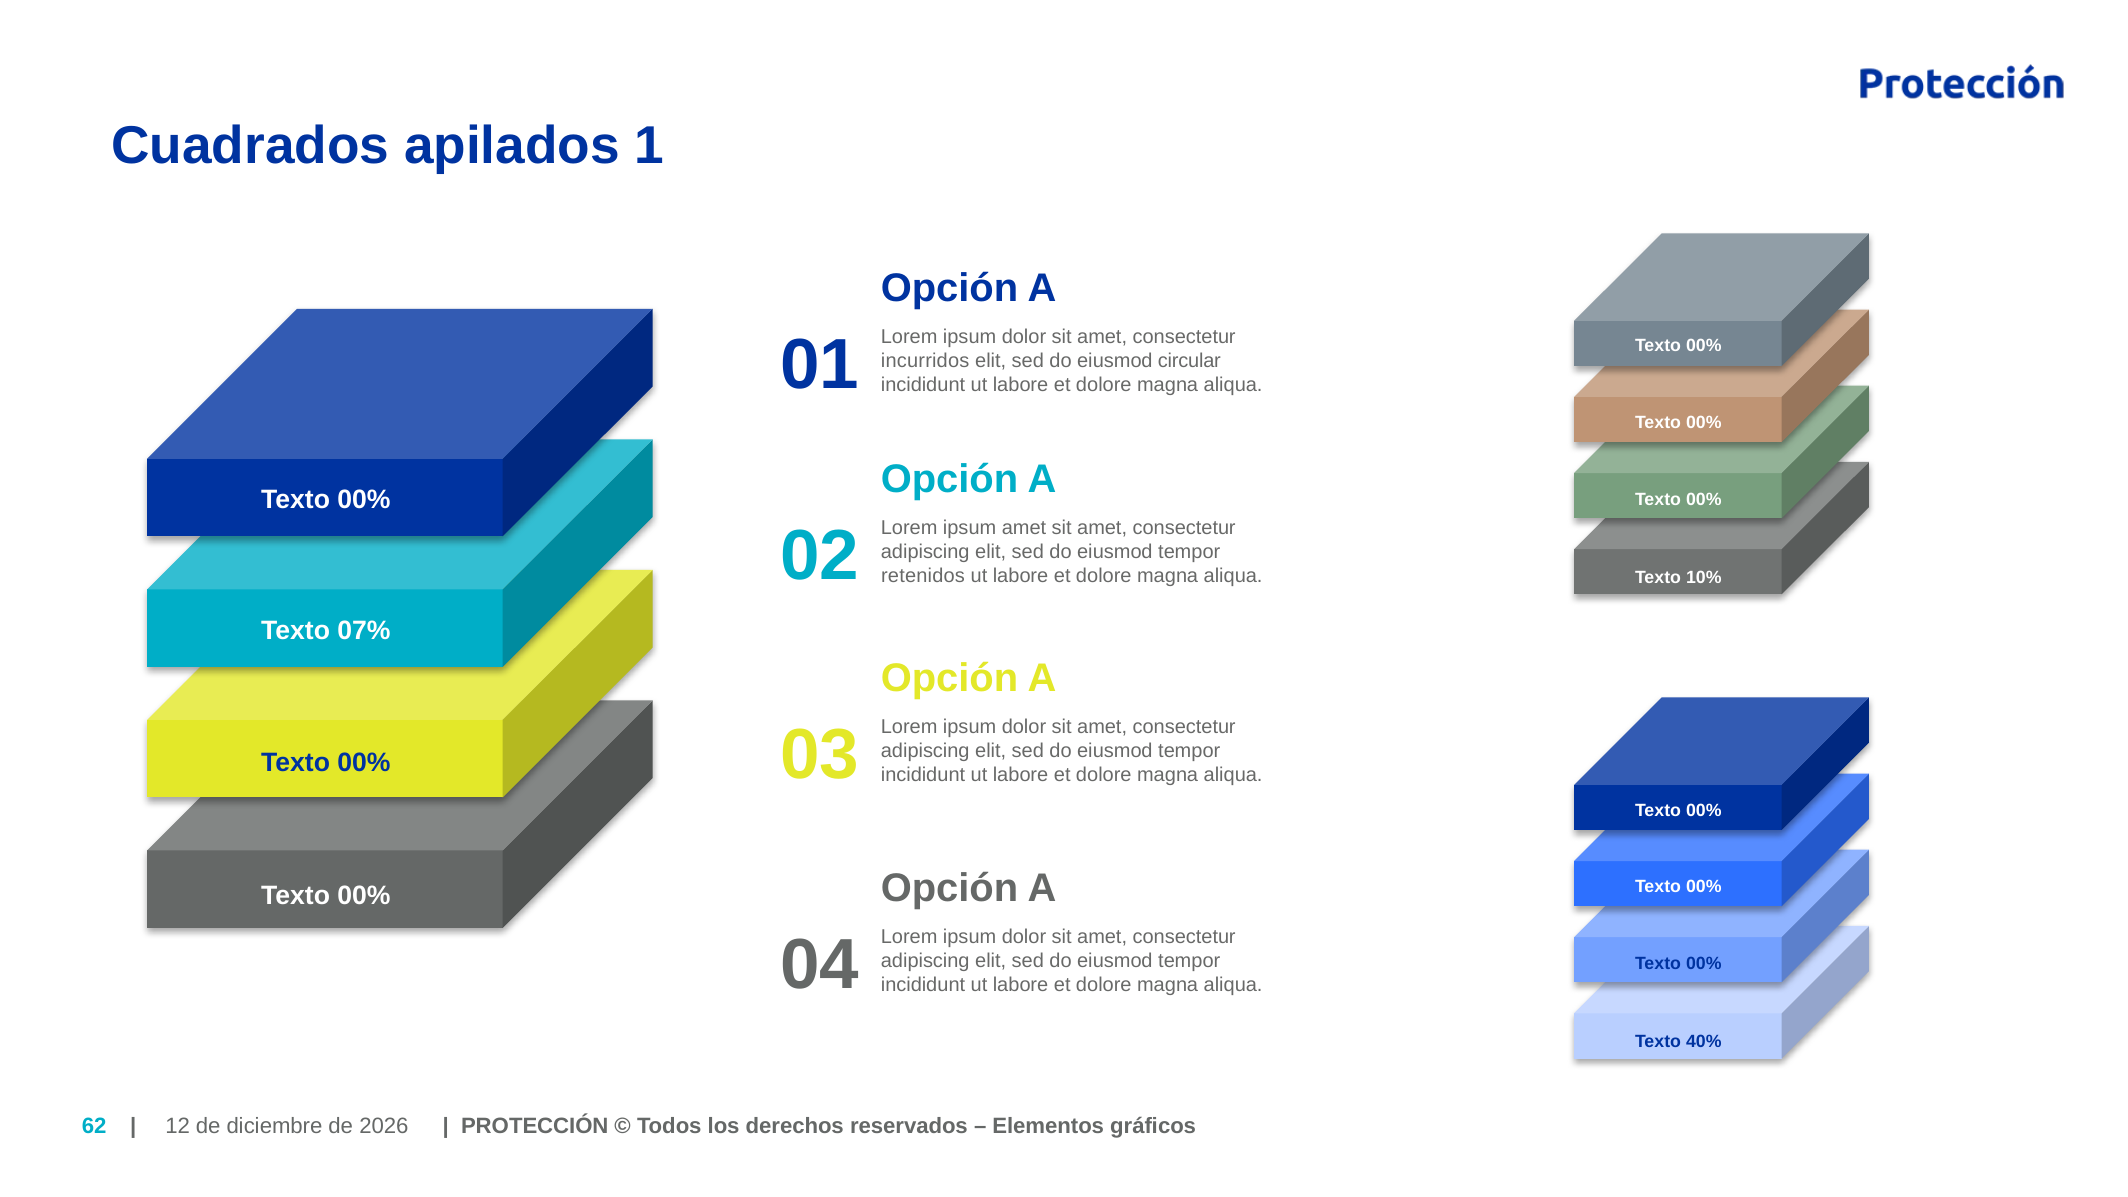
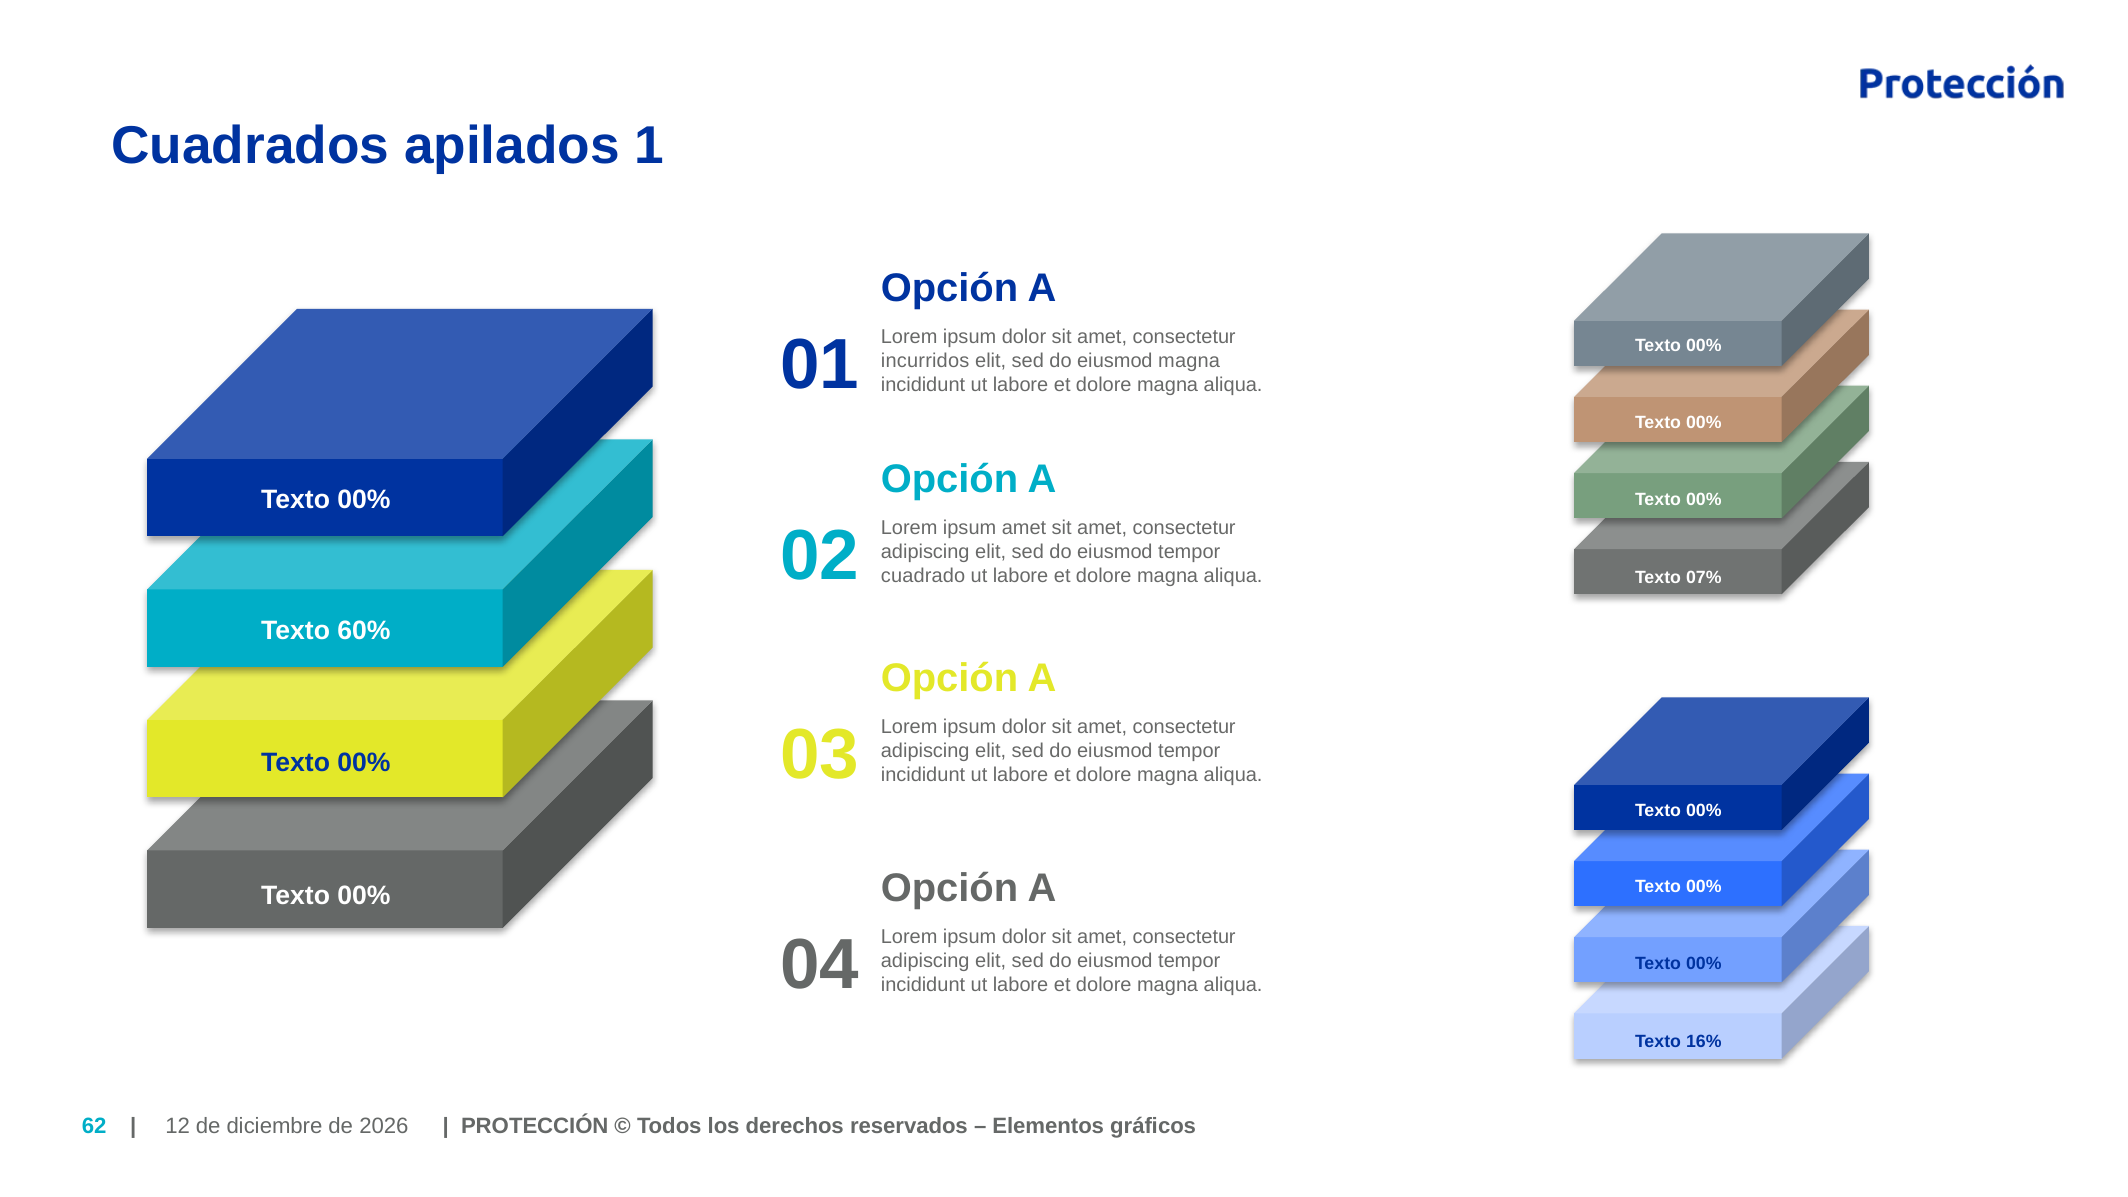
eiusmod circular: circular -> magna (1189, 361)
retenidos: retenidos -> cuadrado (923, 576)
10%: 10% -> 07% (1704, 578)
07%: 07% -> 60% (364, 631)
40%: 40% -> 16% (1704, 1042)
